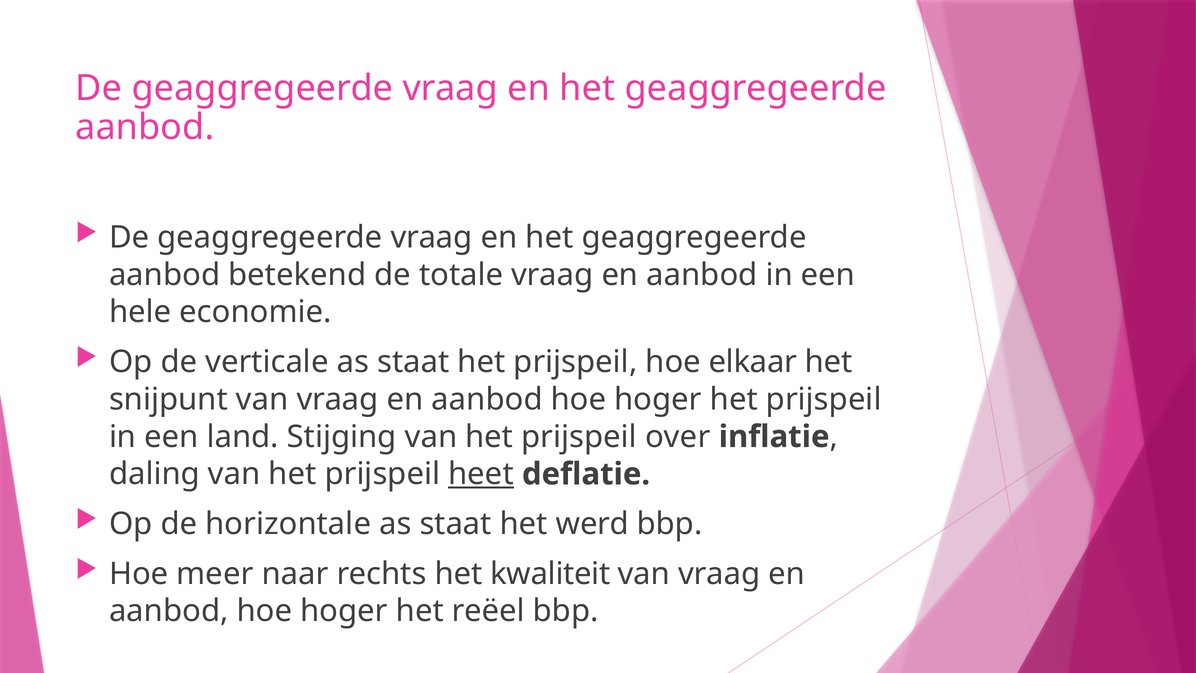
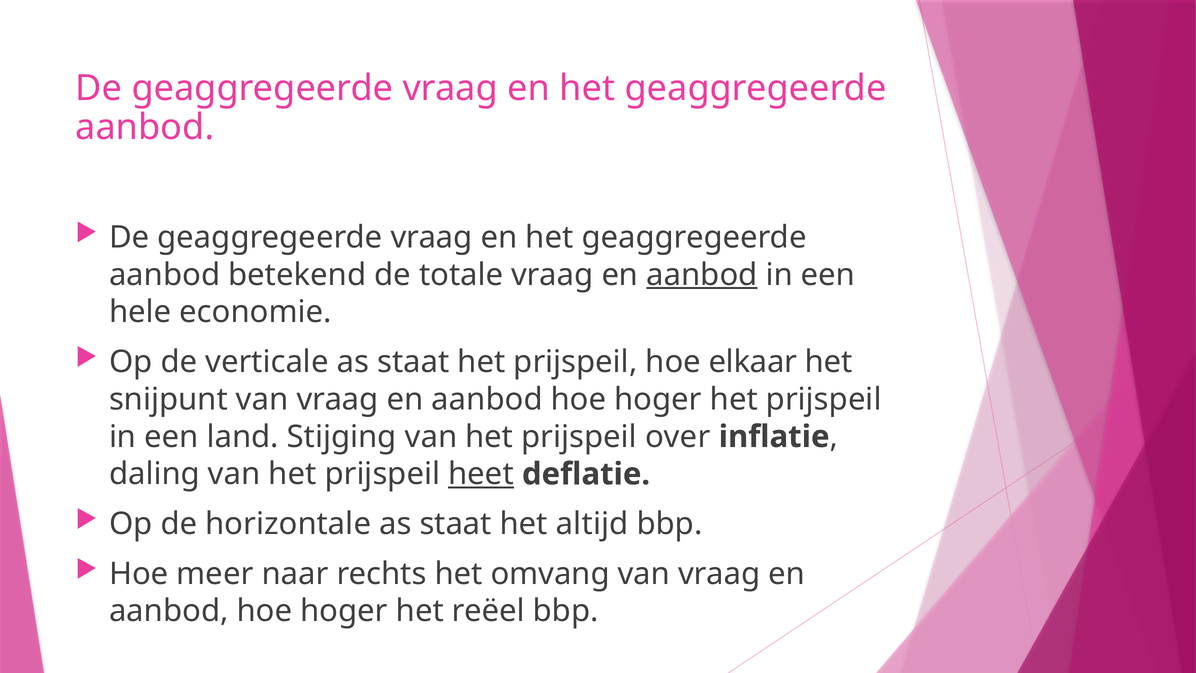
aanbod underline: none -> present (702, 275)
werd: werd -> altijd (592, 524)
kwaliteit: kwaliteit -> omvang (550, 574)
